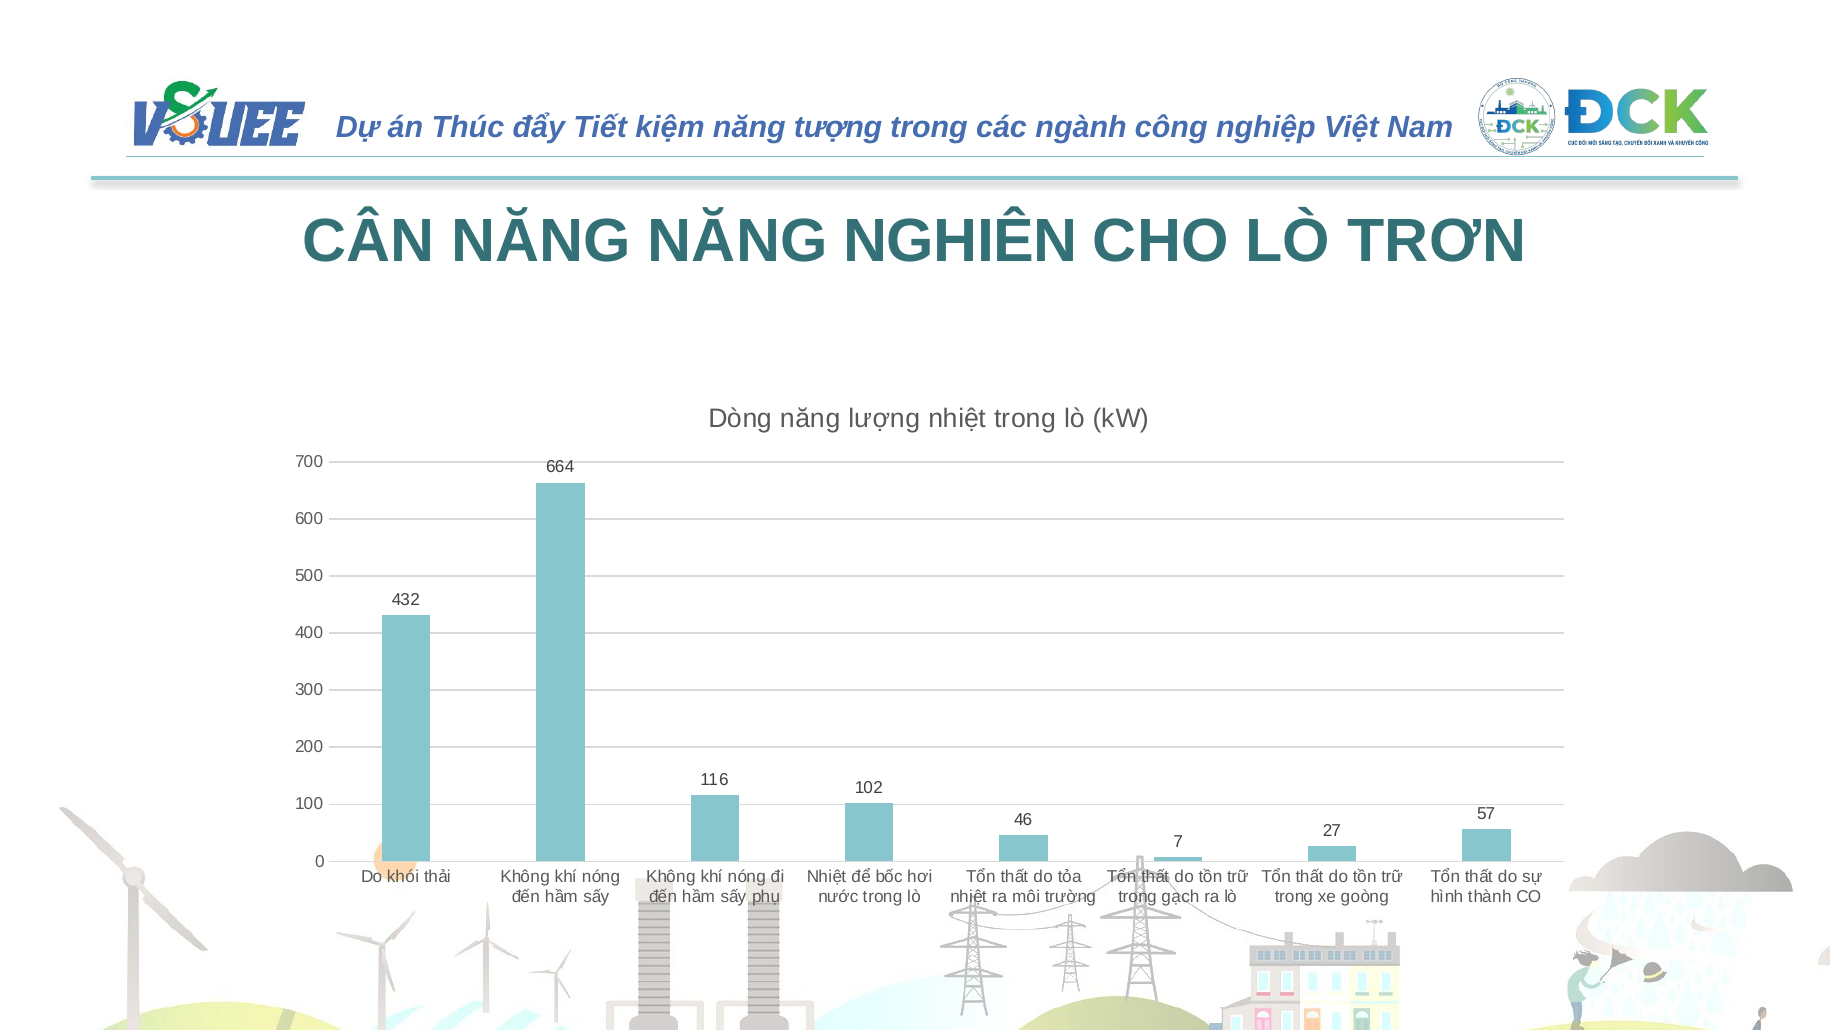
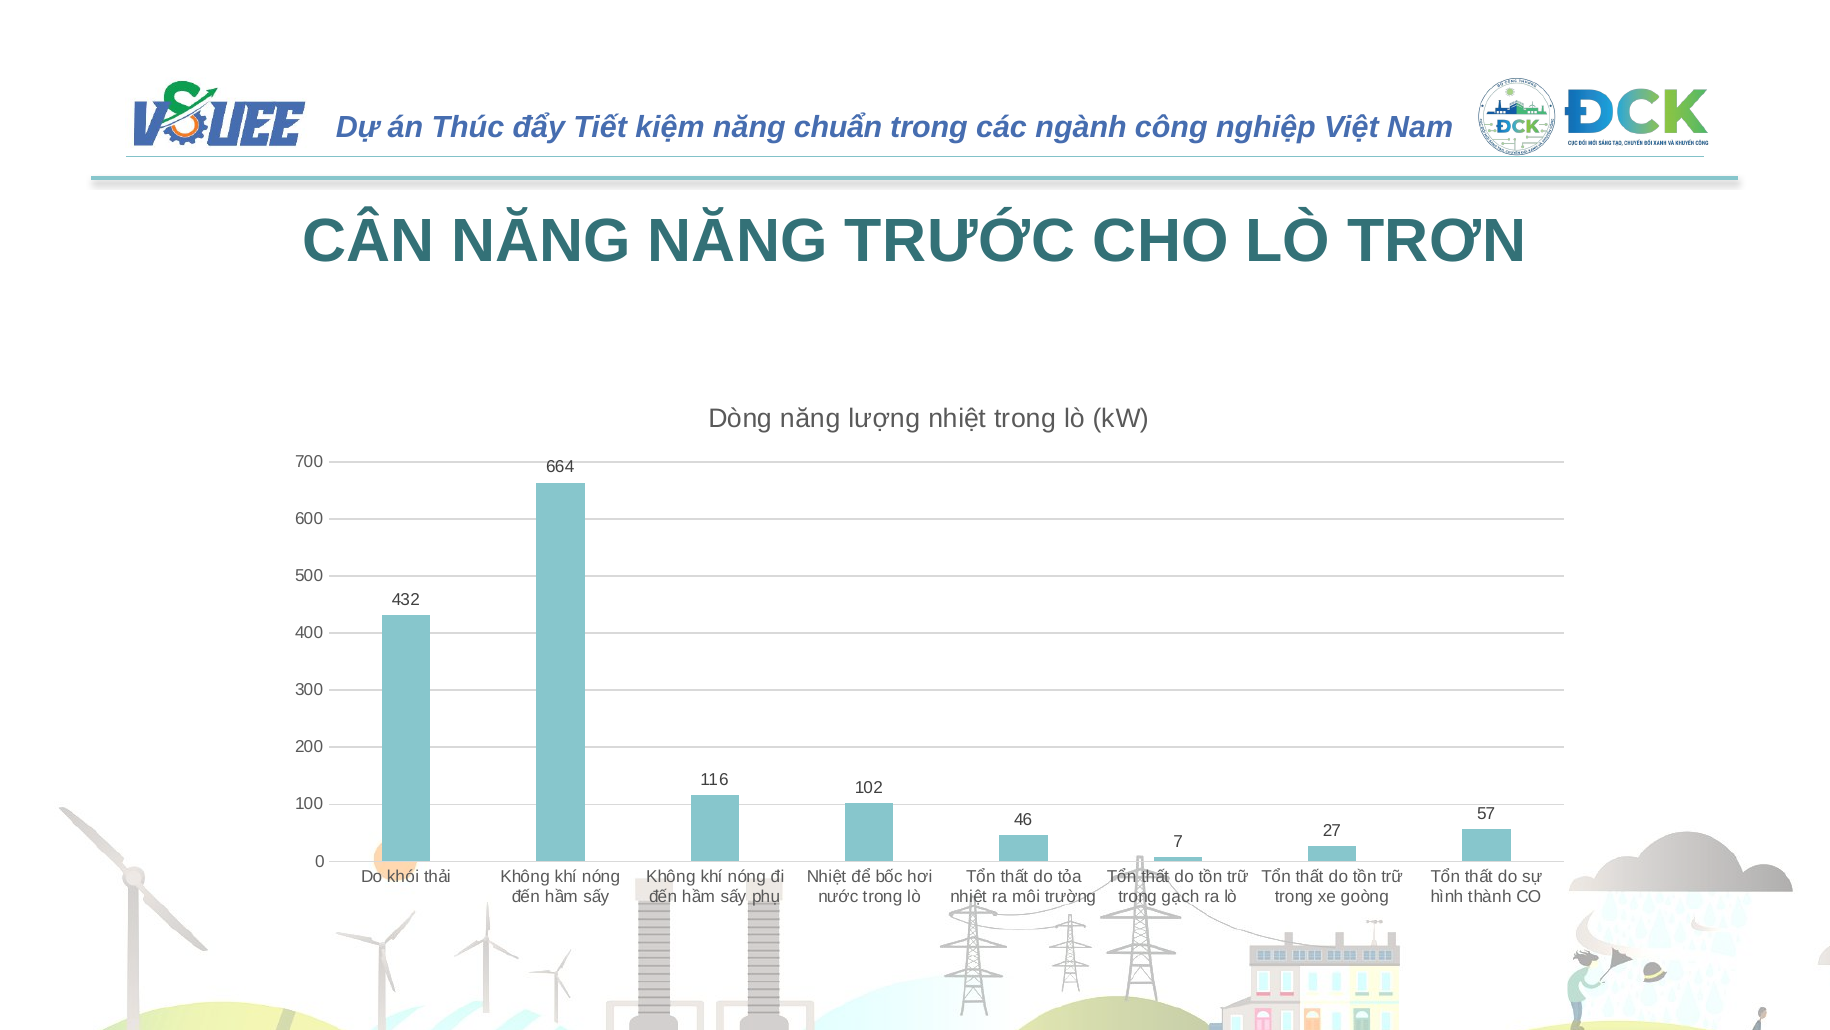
tượng: tượng -> chuẩn (838, 127)
NGHIÊN: NGHIÊN -> TRƯỚC (960, 242)
